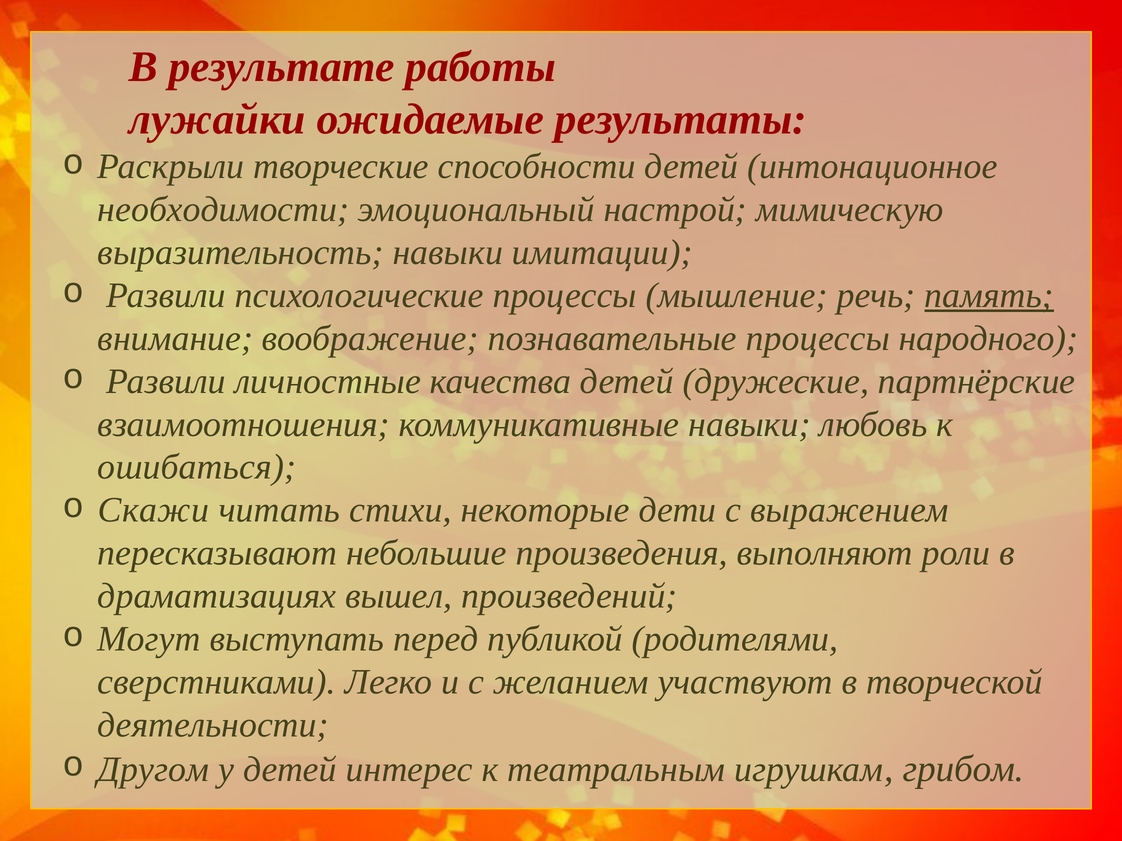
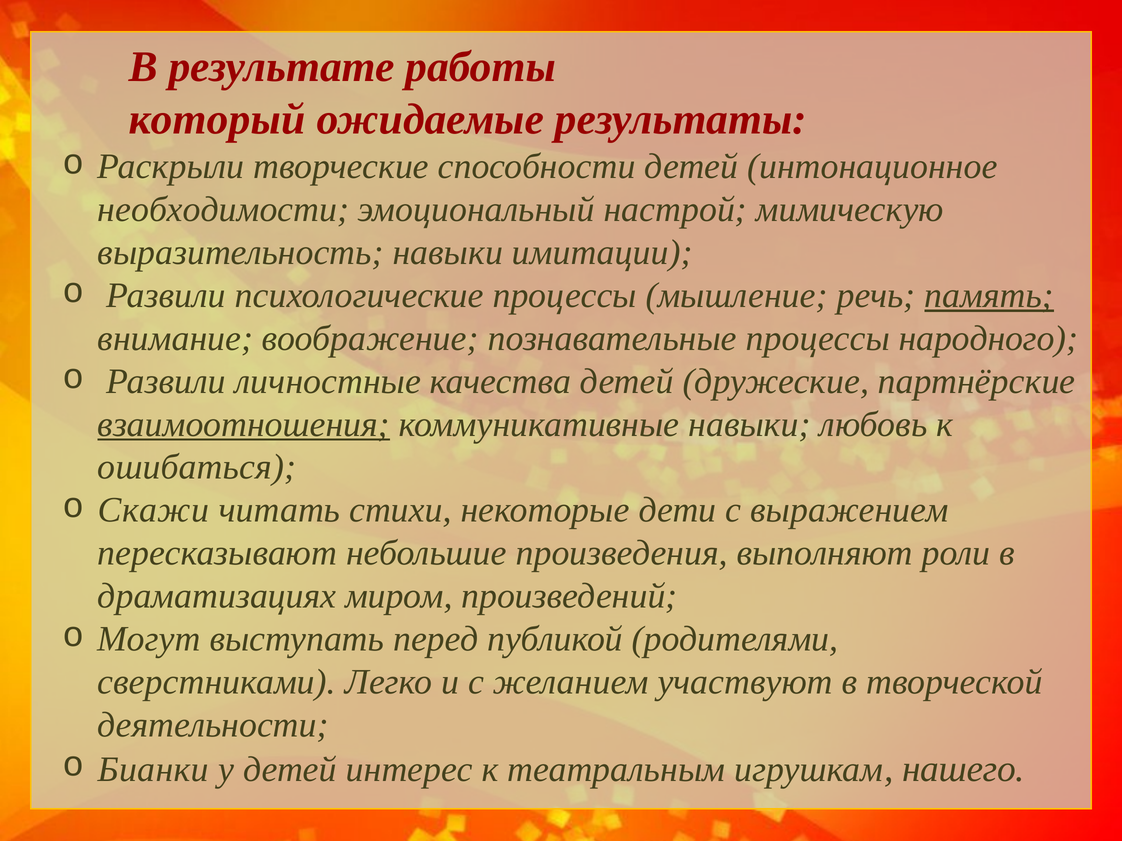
лужайки: лужайки -> который (217, 119)
взаимоотношения underline: none -> present (244, 424)
вышел: вышел -> миром (399, 596)
Другом: Другом -> Бианки (153, 770)
грибом: грибом -> нашего (963, 769)
